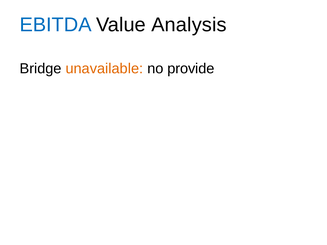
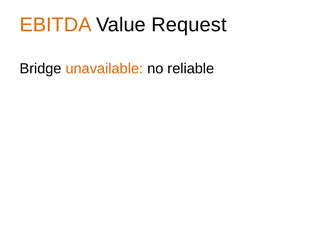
EBITDA colour: blue -> orange (56, 25)
Analysis: Analysis -> Request (189, 25)
provide: provide -> reliable (191, 69)
